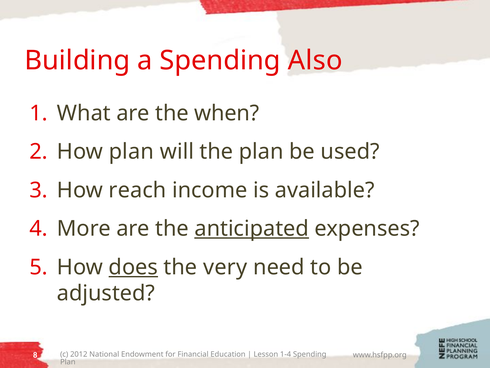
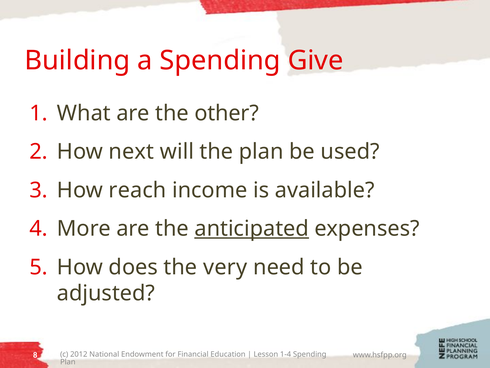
Also: Also -> Give (316, 61)
when: when -> other (227, 113)
How plan: plan -> next (131, 152)
does underline: present -> none (133, 267)
